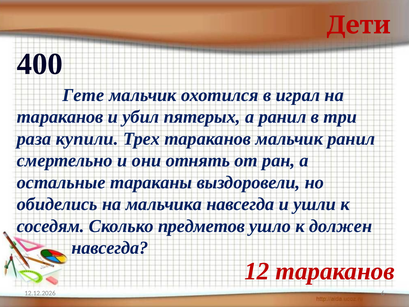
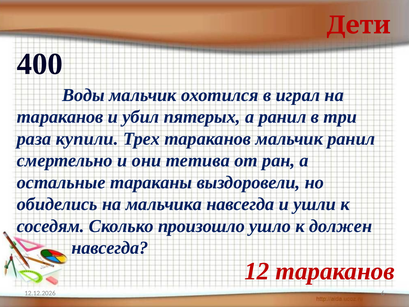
Гете: Гете -> Воды (83, 95)
отнять: отнять -> тетива (198, 160)
предметов: предметов -> произошло (201, 226)
